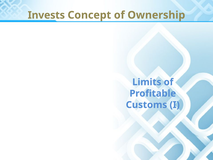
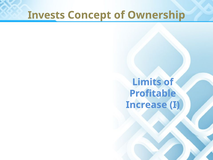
Customs: Customs -> Increase (146, 105)
